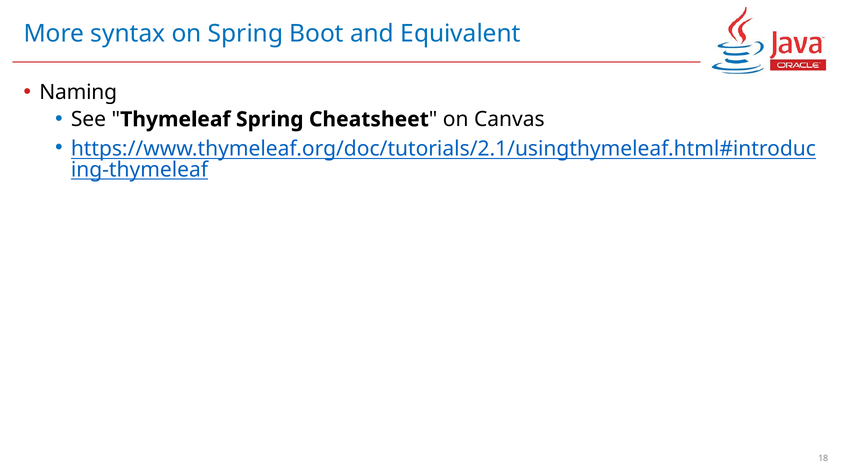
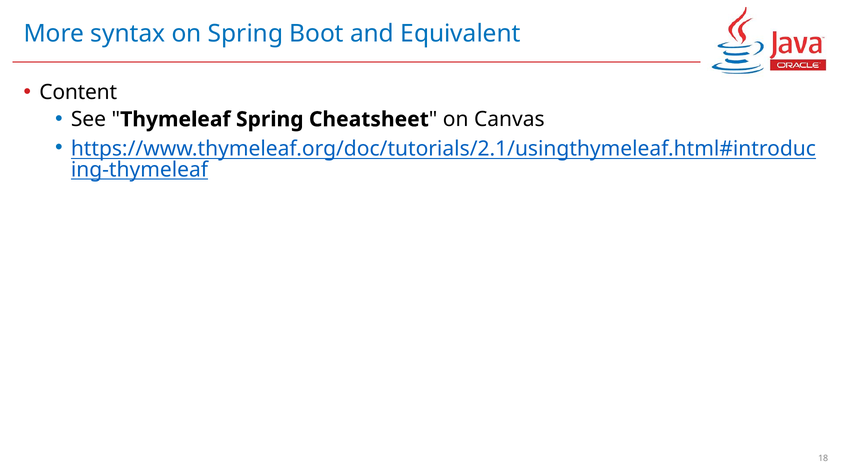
Naming: Naming -> Content (78, 92)
